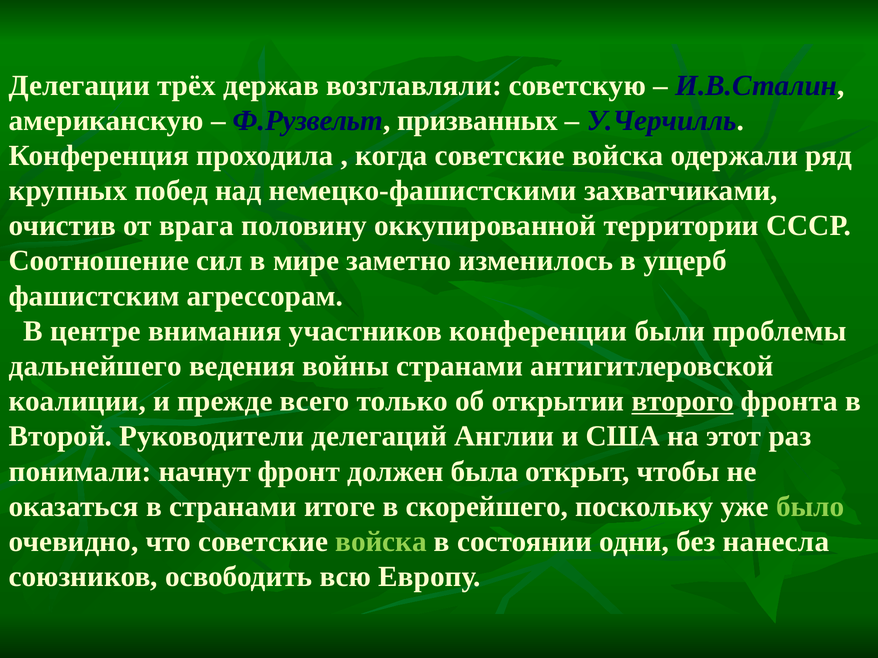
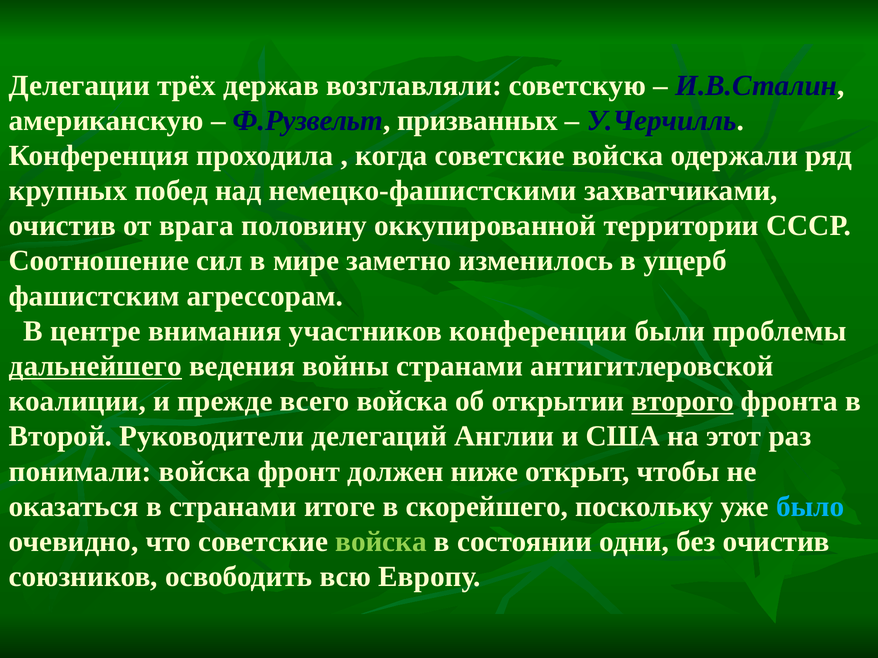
дальнейшего underline: none -> present (95, 366)
всего только: только -> войска (402, 402)
понимали начнут: начнут -> войска (205, 472)
была: была -> ниже (485, 472)
было colour: light green -> light blue (810, 507)
без нанесла: нанесла -> очистив (776, 542)
